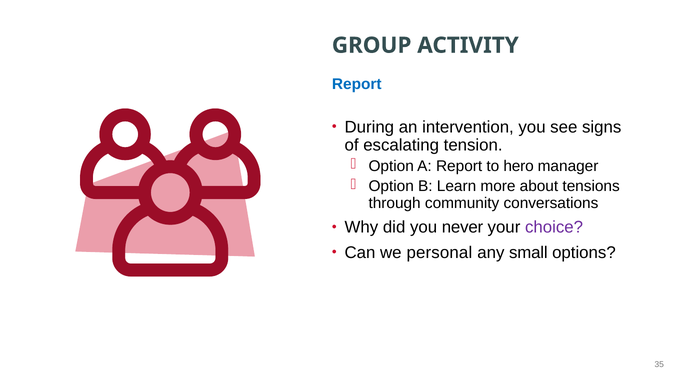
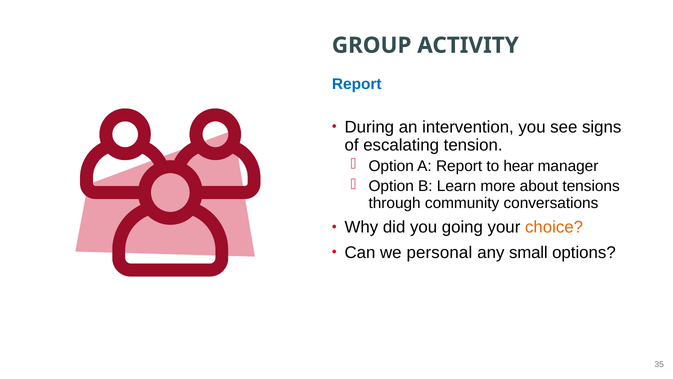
hero: hero -> hear (519, 166)
never: never -> going (462, 227)
choice colour: purple -> orange (554, 227)
